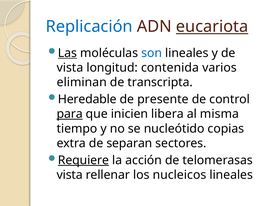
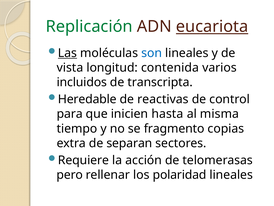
Replicación colour: blue -> green (89, 26)
eliminan: eliminan -> incluidos (82, 82)
presente: presente -> reactivas (163, 99)
para underline: present -> none (70, 114)
libera: libera -> hasta (167, 114)
nucleótido: nucleótido -> fragmento (174, 128)
Requiere underline: present -> none (83, 160)
vista: vista -> pero (70, 174)
nucleicos: nucleicos -> polaridad (180, 174)
